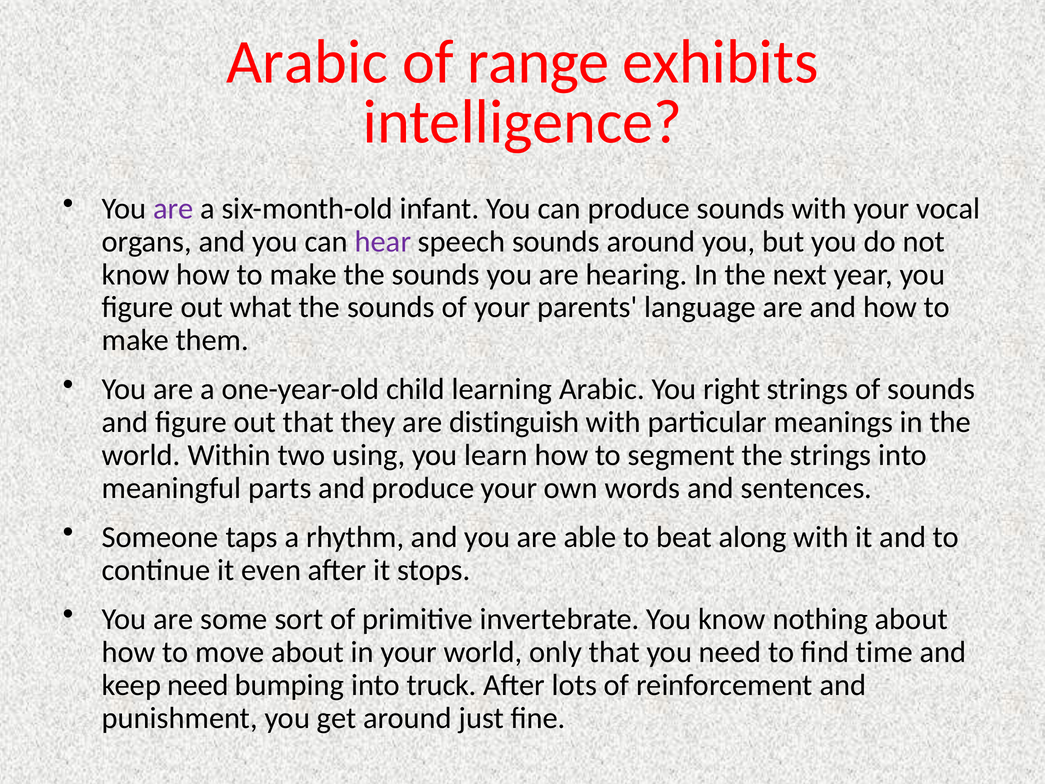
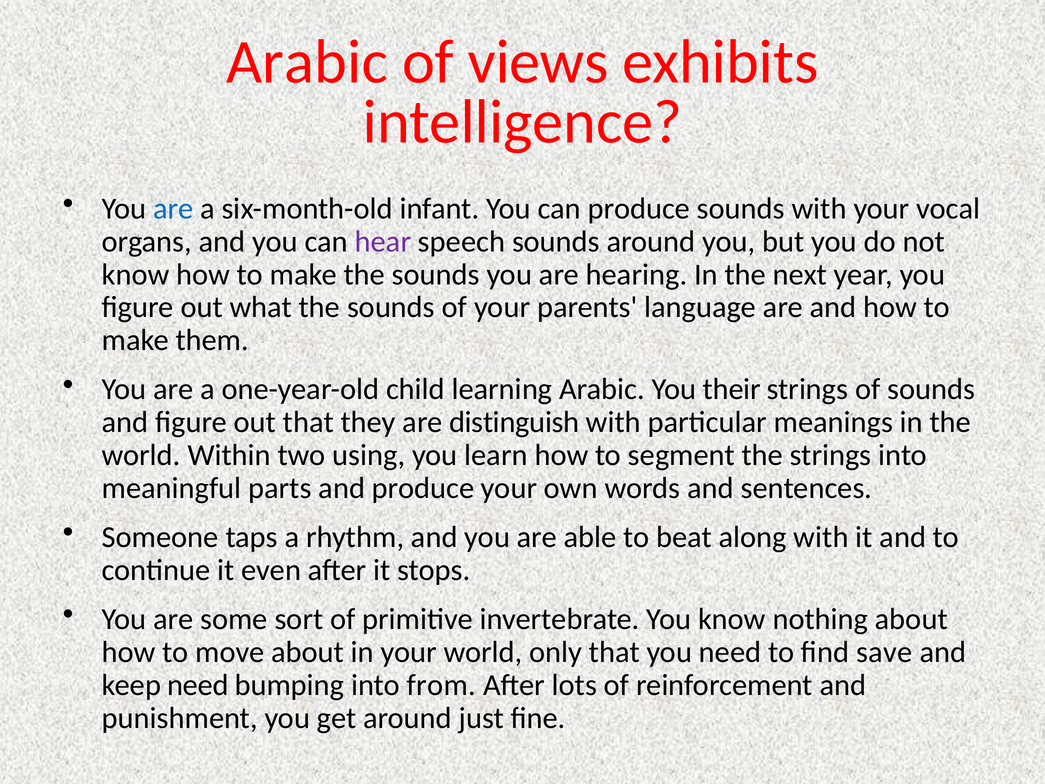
range: range -> views (538, 62)
are colour: purple -> blue (173, 209)
right: right -> their (732, 389)
time: time -> save (884, 652)
truck: truck -> from (441, 685)
